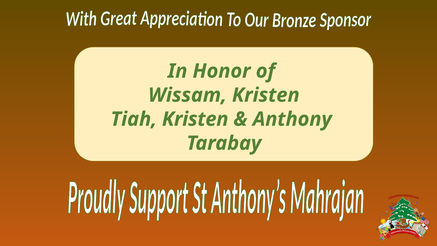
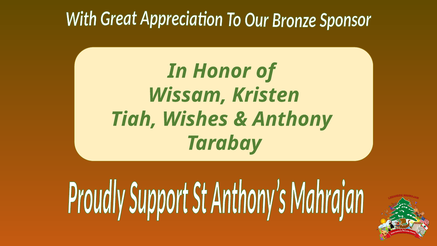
Tiah Kristen: Kristen -> Wishes (195, 119)
